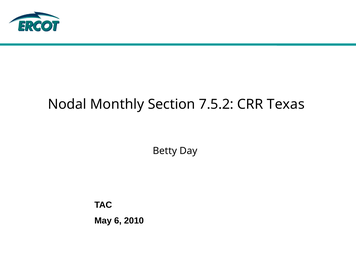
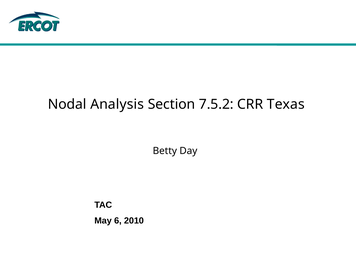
Monthly: Monthly -> Analysis (117, 104)
